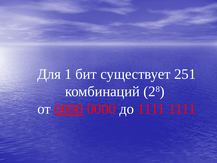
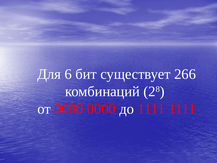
1: 1 -> 6 (68, 74)
251: 251 -> 266 (185, 74)
0000 underline: present -> none (69, 109)
